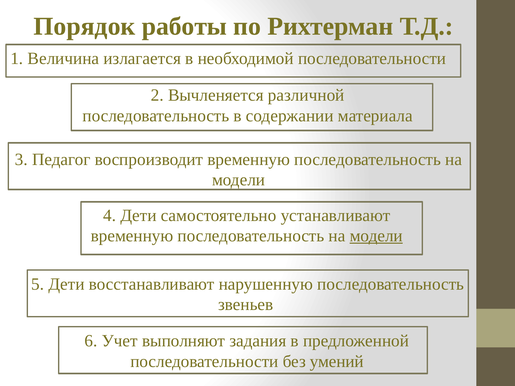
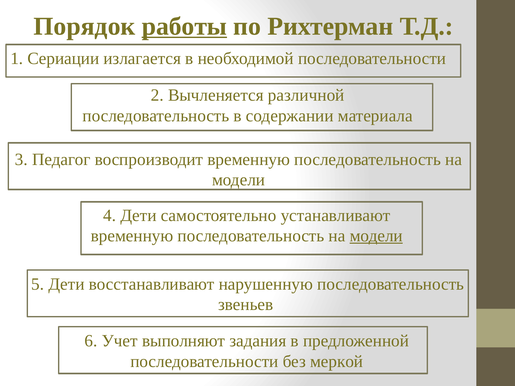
работы underline: none -> present (184, 26)
Величина: Величина -> Сериации (63, 59)
умений: умений -> меркой (337, 362)
